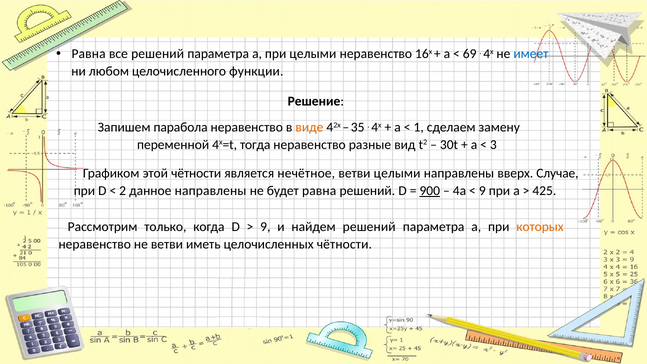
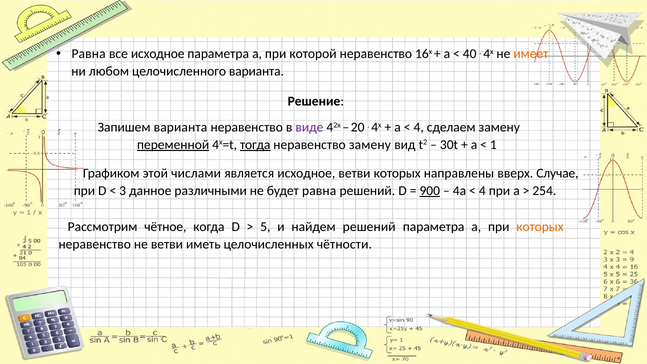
все решений: решений -> исходное (158, 54)
при целыми: целыми -> которой (313, 54)
69: 69 -> 40 (470, 54)
имеет colour: blue -> orange (531, 54)
целочисленного функции: функции -> варианта (256, 71)
Запишем парабола: парабола -> варианта (180, 127)
виде colour: orange -> purple (309, 127)
35: 35 -> 20 (358, 127)
1: 1 -> 4 (419, 127)
переменной underline: none -> present (173, 145)
тогда underline: none -> present (255, 145)
неравенство разные: разные -> замену (370, 145)
3: 3 -> 1 (493, 145)
этой чётности: чётности -> числами (196, 173)
является нечётное: нечётное -> исходное (306, 173)
ветви целыми: целыми -> которых (397, 173)
2: 2 -> 3 (123, 191)
данное направлены: направлены -> различными (211, 191)
9: 9 -> 4 (482, 191)
425: 425 -> 254 (544, 191)
только: только -> чётное (165, 227)
9: 9 -> 5 (265, 227)
